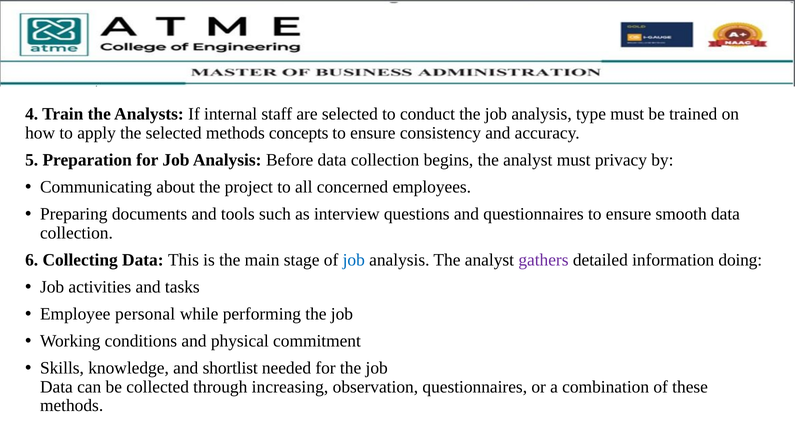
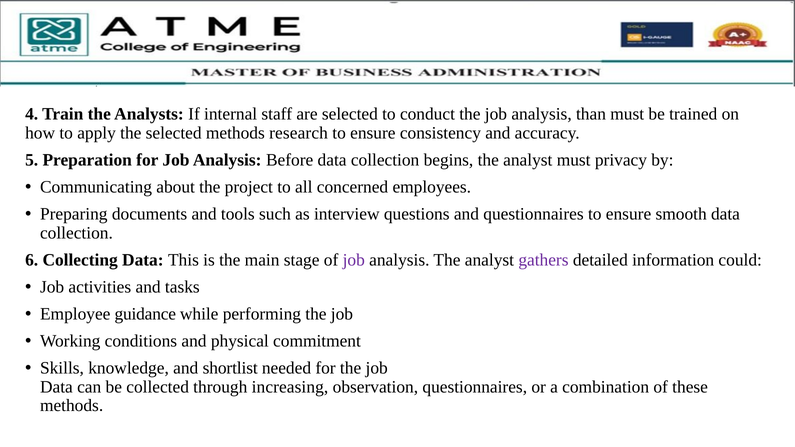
type: type -> than (591, 114)
concepts: concepts -> research (299, 133)
job colour: blue -> purple (354, 260)
doing: doing -> could (740, 260)
personal: personal -> guidance (145, 314)
